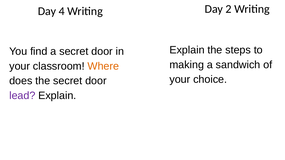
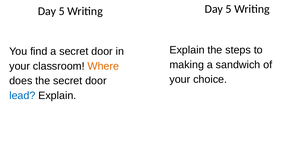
2: 2 -> 5 (229, 9)
4: 4 -> 5 (62, 11)
lead colour: purple -> blue (22, 96)
